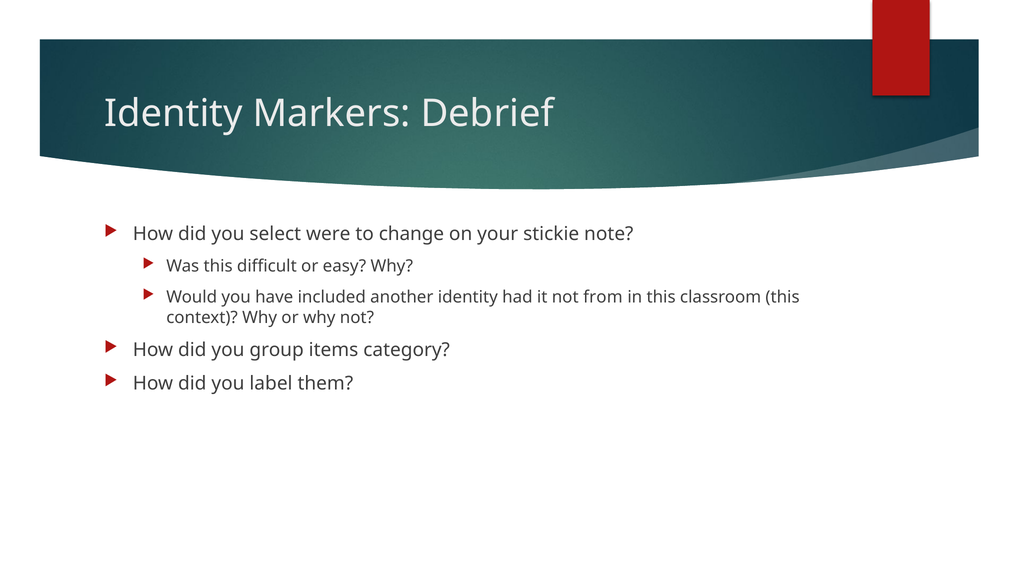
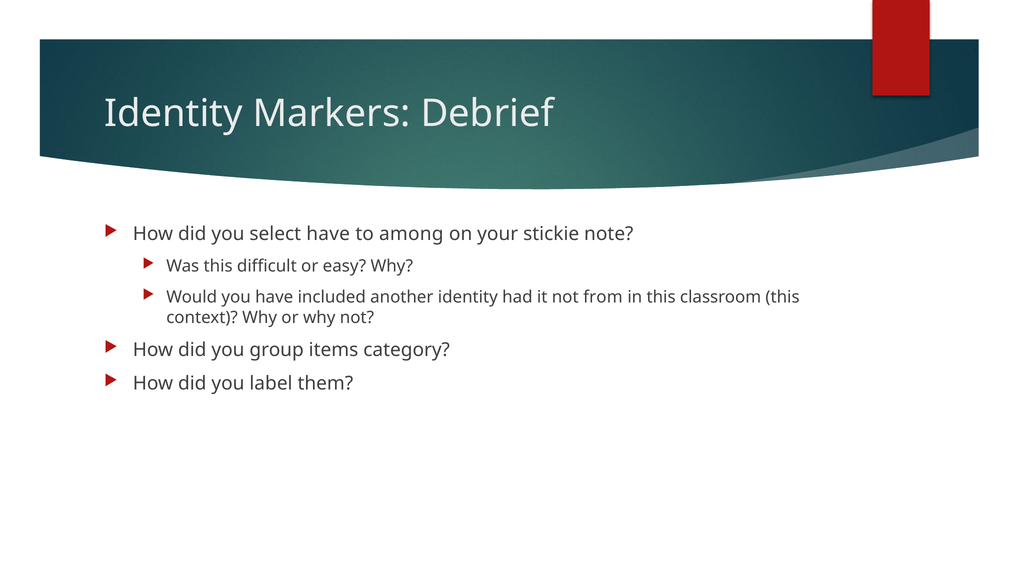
select were: were -> have (328, 234)
change: change -> among (411, 234)
